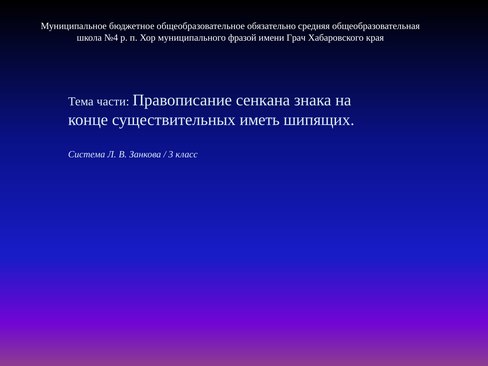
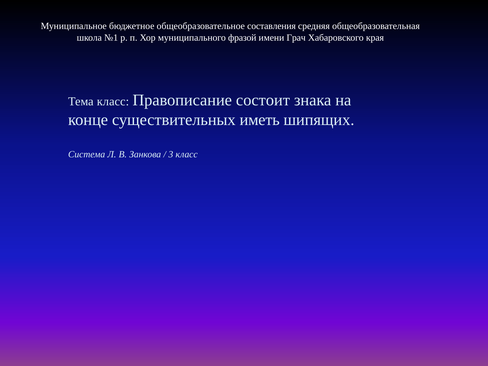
обязательно: обязательно -> составления (272, 26)
№4: №4 -> №1 (111, 38)
Тема части: части -> класс (113, 102)
сенкана: сенкана -> состоит (263, 100)
